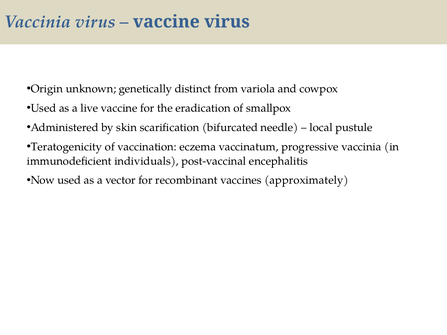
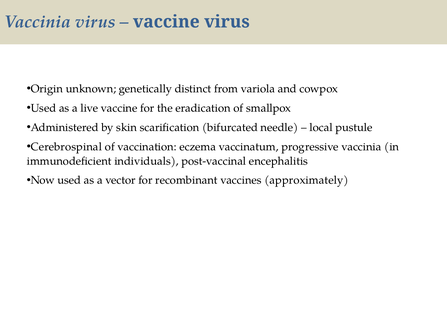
Teratogenicity: Teratogenicity -> Cerebrospinal (66, 147)
